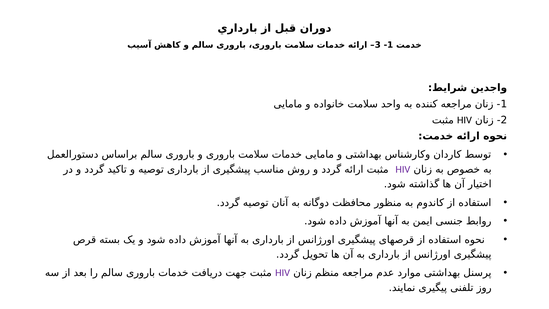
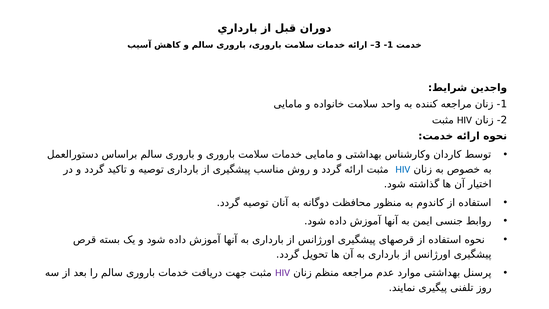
HIV colour: purple -> blue (403, 169)
